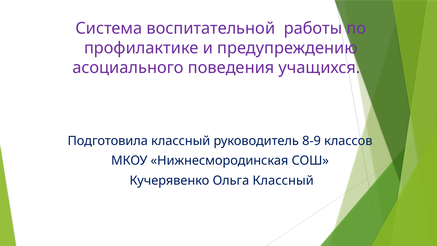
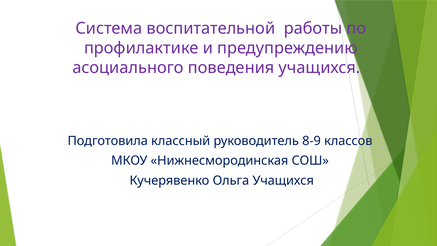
Ольга Классный: Классный -> Учащихся (283, 180)
